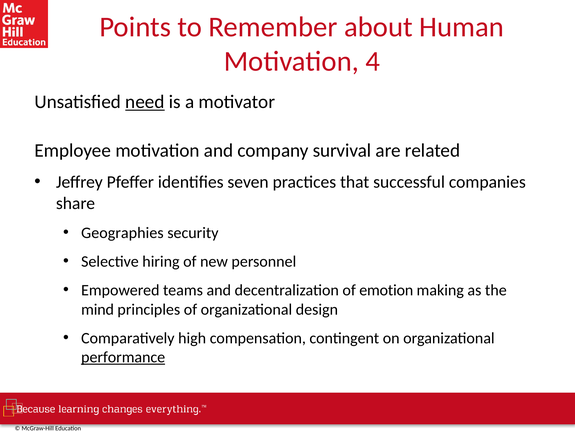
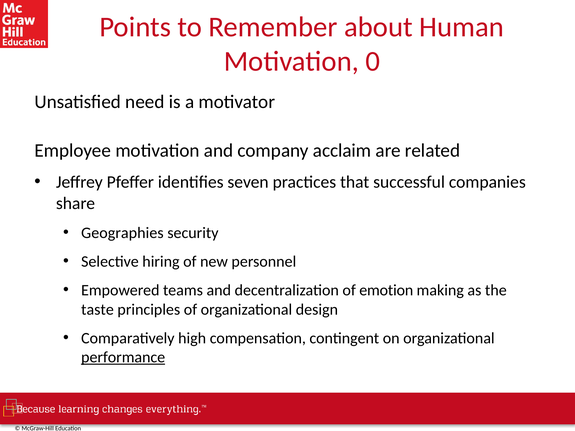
4: 4 -> 0 (373, 61)
need underline: present -> none (145, 102)
survival: survival -> acclaim (342, 150)
mind: mind -> taste (97, 310)
